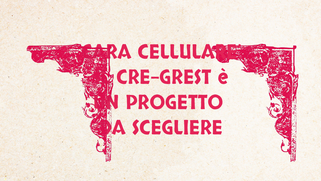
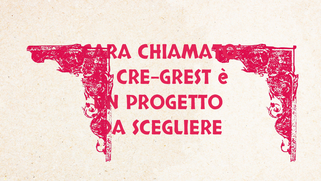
CELLULARE: CELLULARE -> CHIAMATO (190, 52)
